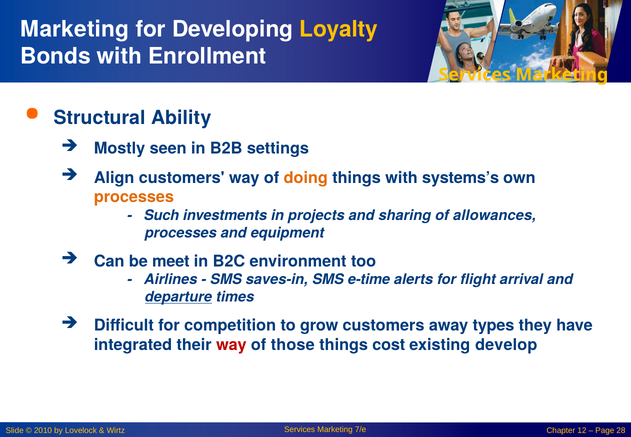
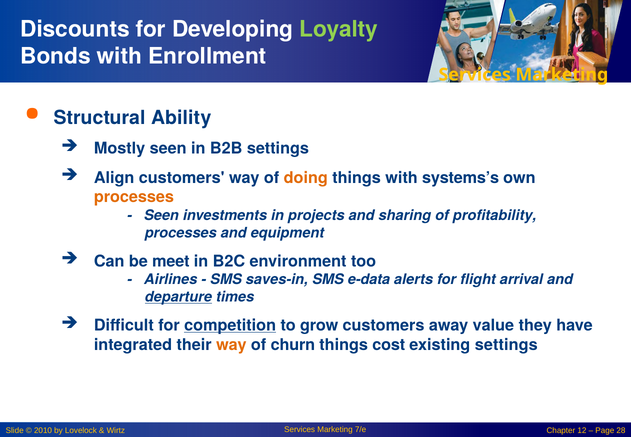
Marketing: Marketing -> Discounts (75, 29)
Loyalty colour: yellow -> light green (339, 29)
Such: Such -> Seen (161, 215)
allowances: allowances -> profitability (495, 215)
e-time: e-time -> e-data (369, 280)
competition underline: none -> present (230, 325)
types: types -> value (493, 325)
way colour: red -> orange (231, 345)
those: those -> churn (293, 345)
existing develop: develop -> settings (506, 345)
